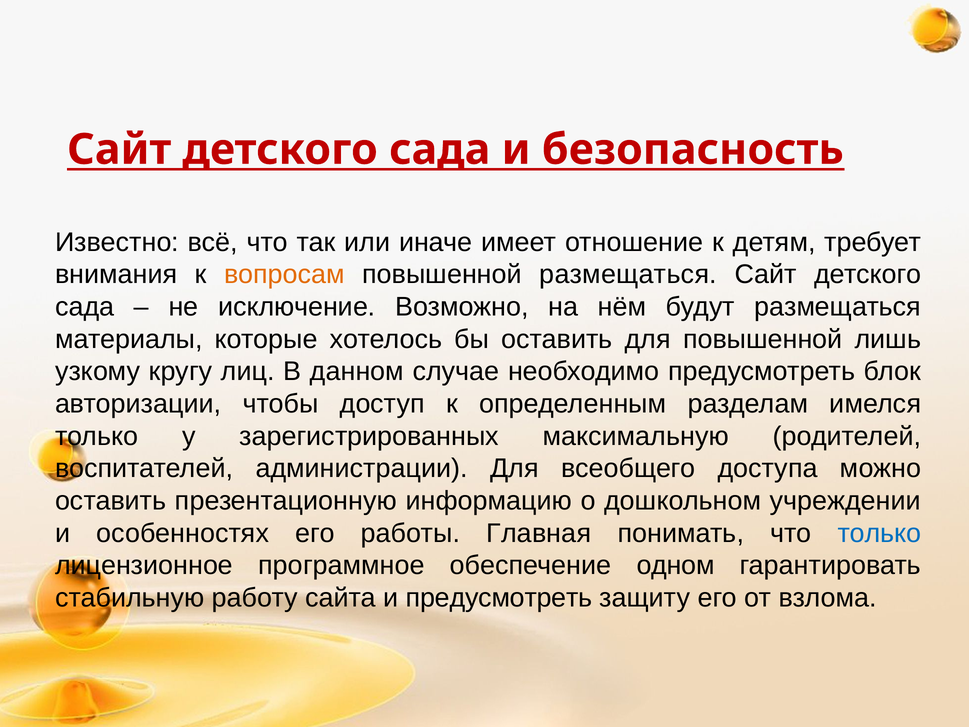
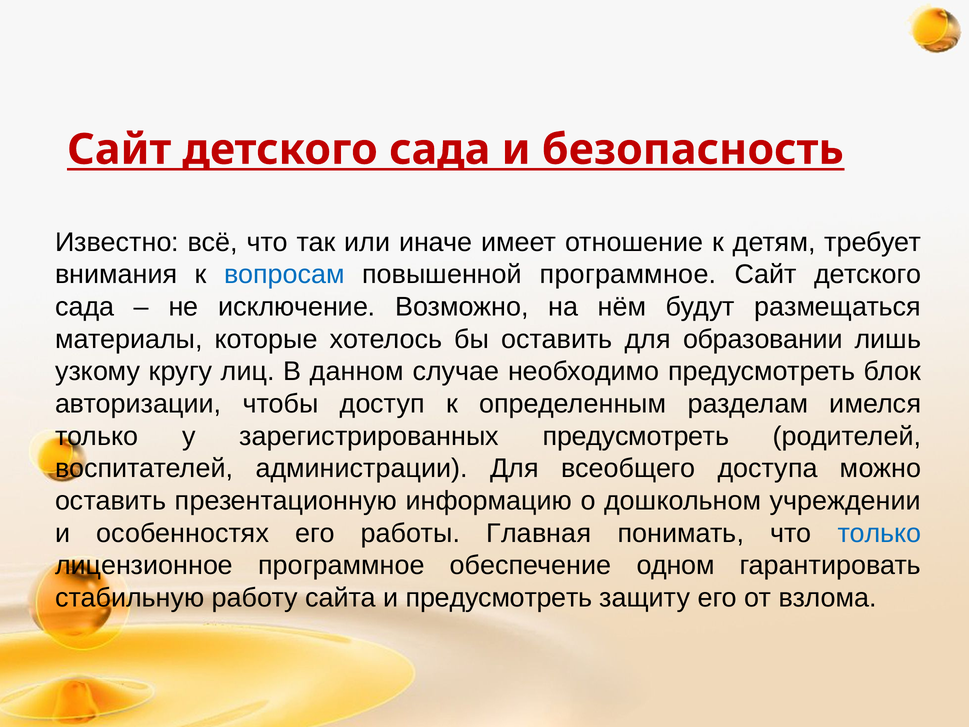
вопросам colour: orange -> blue (284, 274)
повышенной размещаться: размещаться -> программное (628, 274)
для повышенной: повышенной -> образовании (763, 339)
зарегистрированных максимальную: максимальную -> предусмотреть (636, 436)
